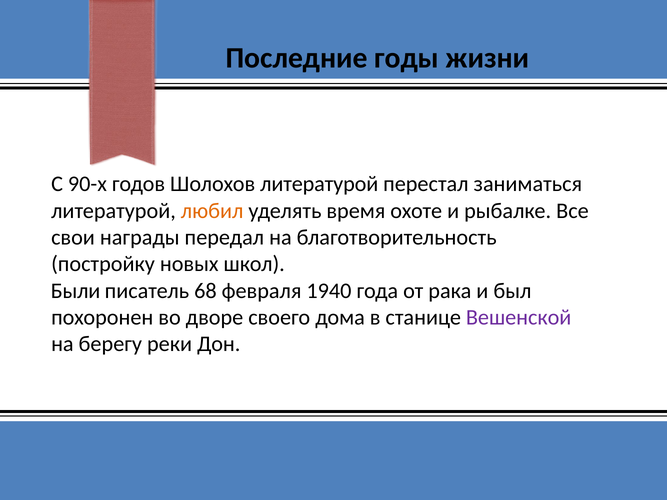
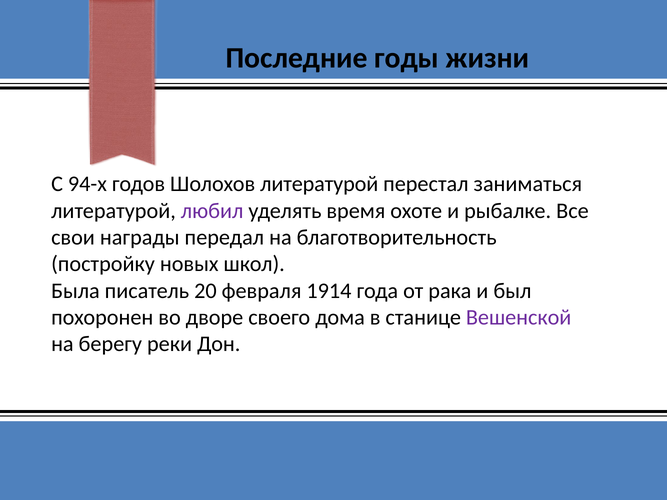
90-х: 90-х -> 94-х (87, 184)
любил colour: orange -> purple (212, 211)
Были: Были -> Была (75, 291)
68: 68 -> 20 (205, 291)
1940: 1940 -> 1914 (329, 291)
